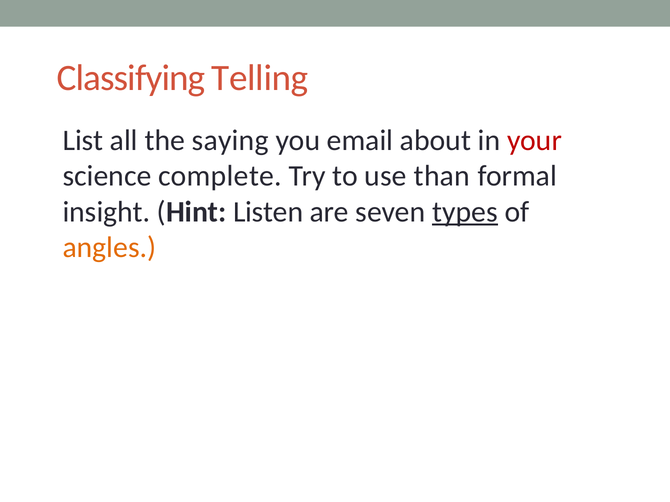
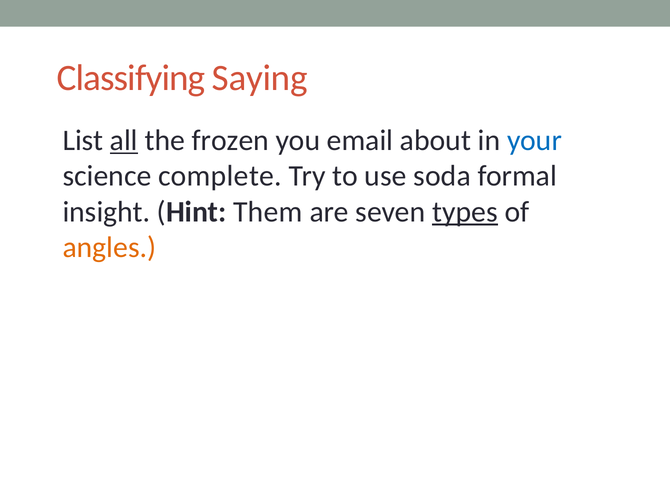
Telling: Telling -> Saying (260, 78)
all underline: none -> present (124, 141)
saying: saying -> frozen (230, 141)
your colour: red -> blue (534, 141)
than: than -> soda (442, 176)
Listen: Listen -> Them (268, 212)
